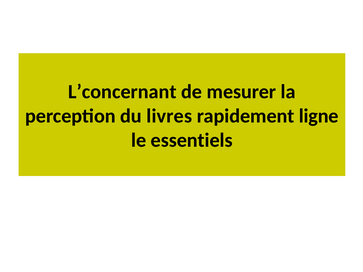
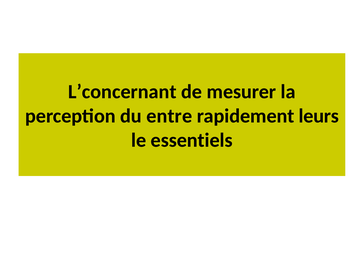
livres: livres -> entre (169, 116)
ligne: ligne -> leurs (319, 116)
